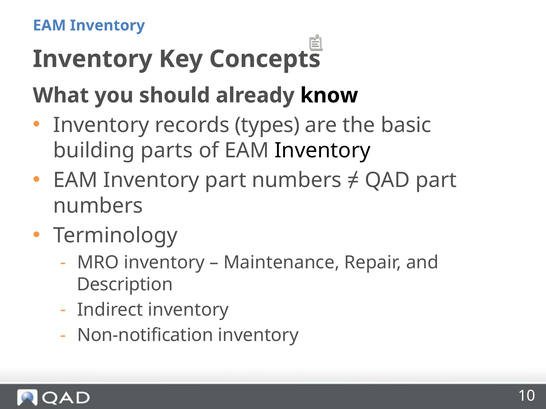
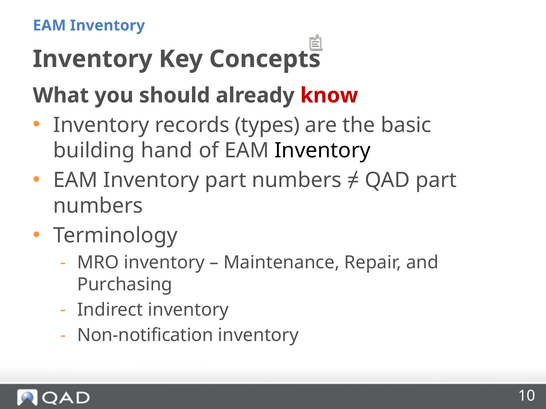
know colour: black -> red (329, 96)
parts: parts -> hand (167, 151)
Description: Description -> Purchasing (125, 285)
